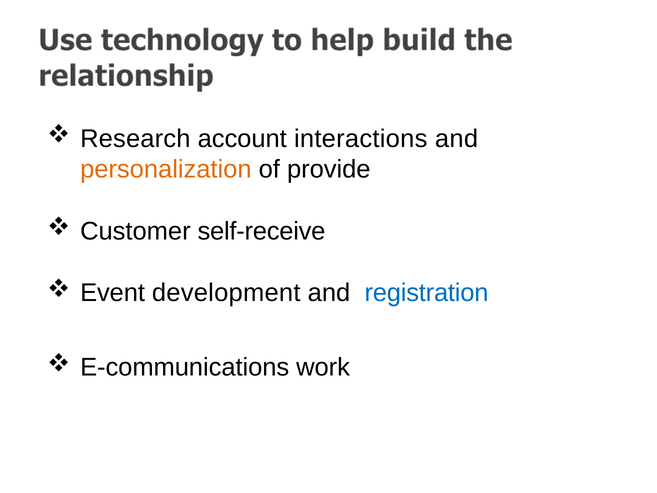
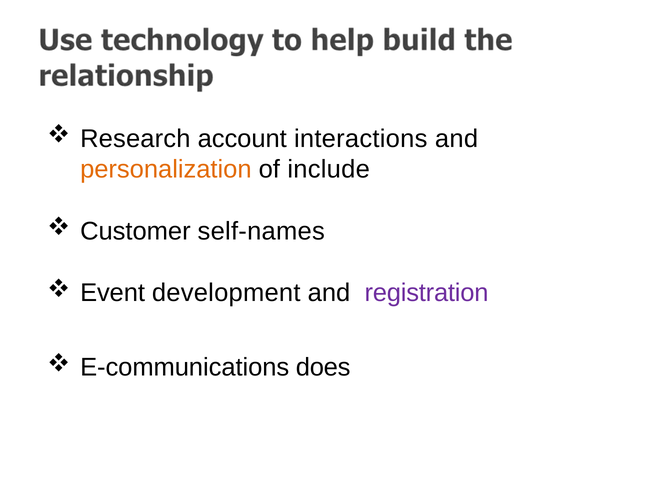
provide: provide -> include (329, 169)
self-receive: self-receive -> self-names (261, 231)
registration colour: blue -> purple (427, 293)
work: work -> does (323, 367)
